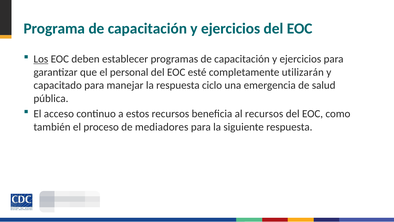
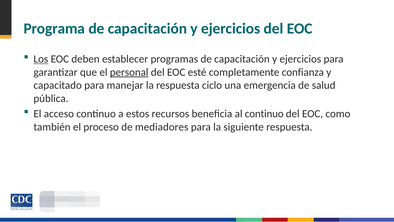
personal underline: none -> present (129, 72)
utilizarán: utilizarán -> confianza (303, 72)
al recursos: recursos -> continuo (264, 114)
